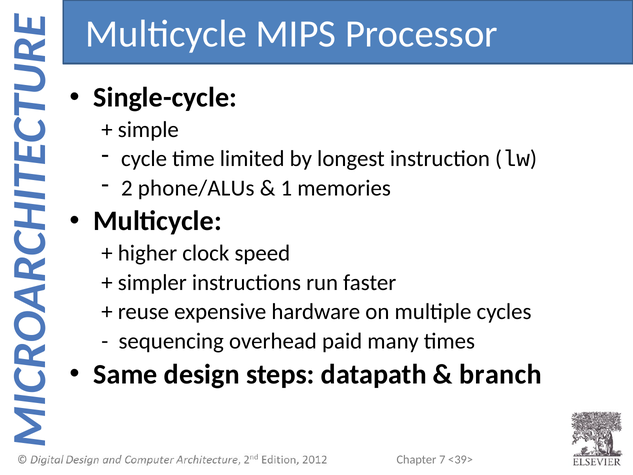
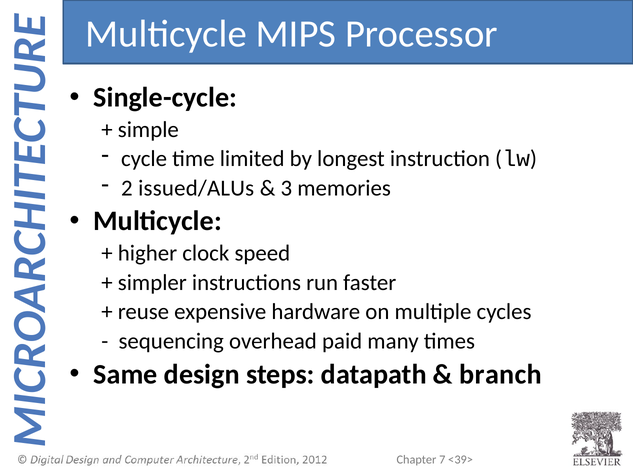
phone/ALUs: phone/ALUs -> issued/ALUs (196, 188)
1: 1 -> 3 (286, 188)
